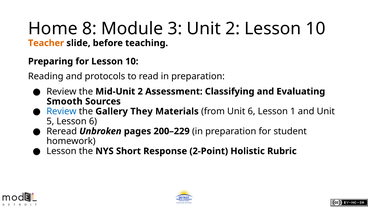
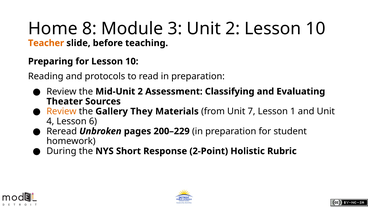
Smooth: Smooth -> Theater (65, 101)
Review colour: blue -> orange (61, 111)
Unit 6: 6 -> 7 (252, 111)
5: 5 -> 4 (50, 121)
Lesson: Lesson -> During (61, 151)
